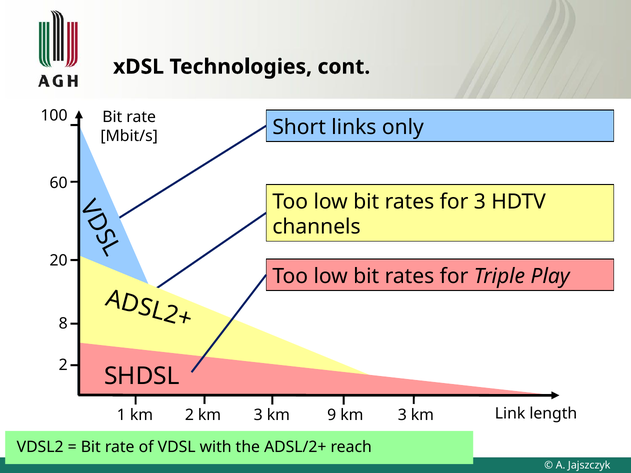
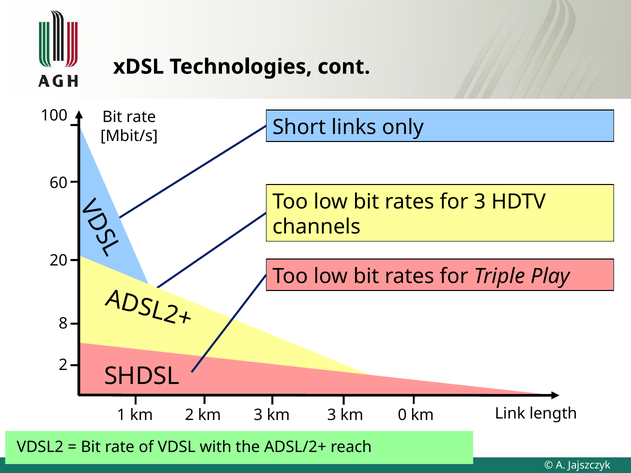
3 km 9: 9 -> 3 (332, 415)
3: 3 -> 0 (402, 415)
